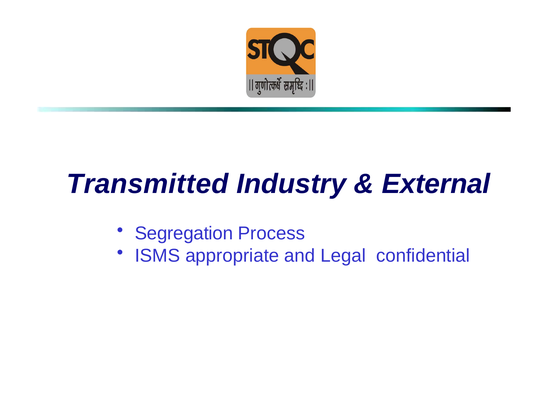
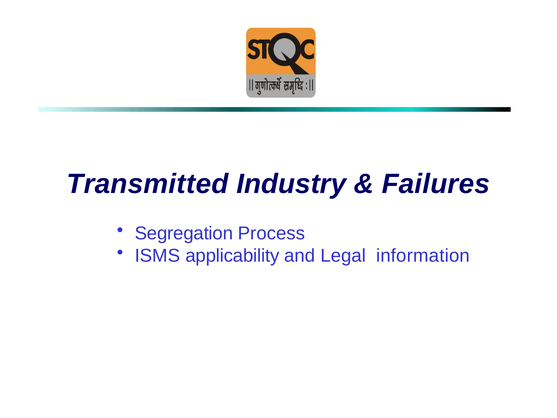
External: External -> Failures (436, 184)
appropriate: appropriate -> applicability (232, 256)
confidential: confidential -> information (423, 256)
